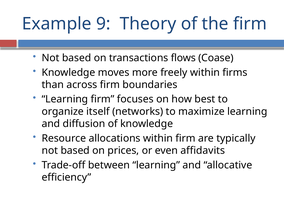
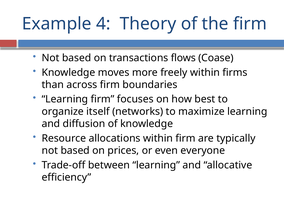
9: 9 -> 4 (103, 24)
affidavits: affidavits -> everyone (203, 151)
